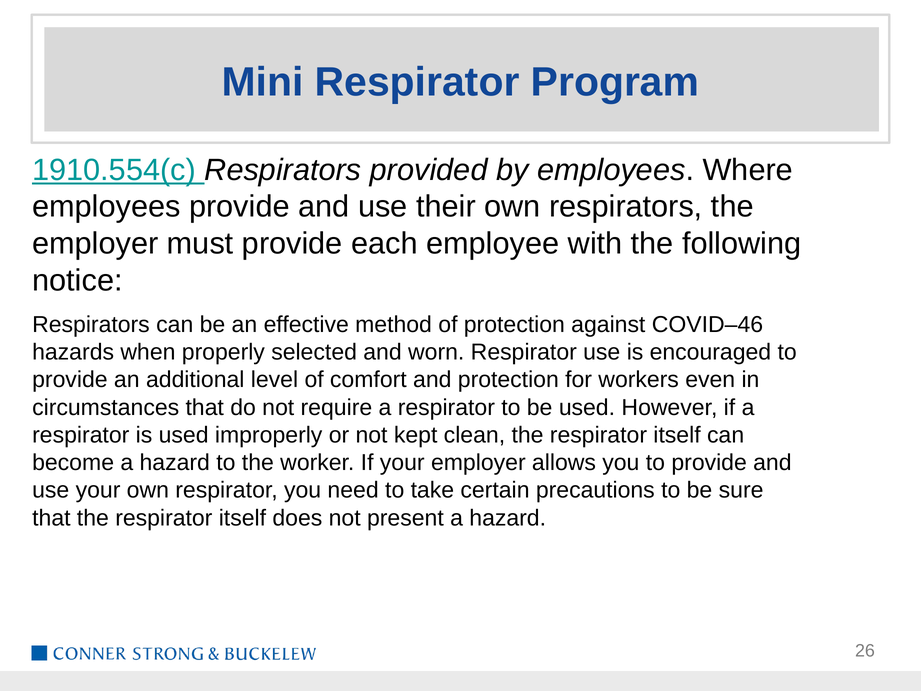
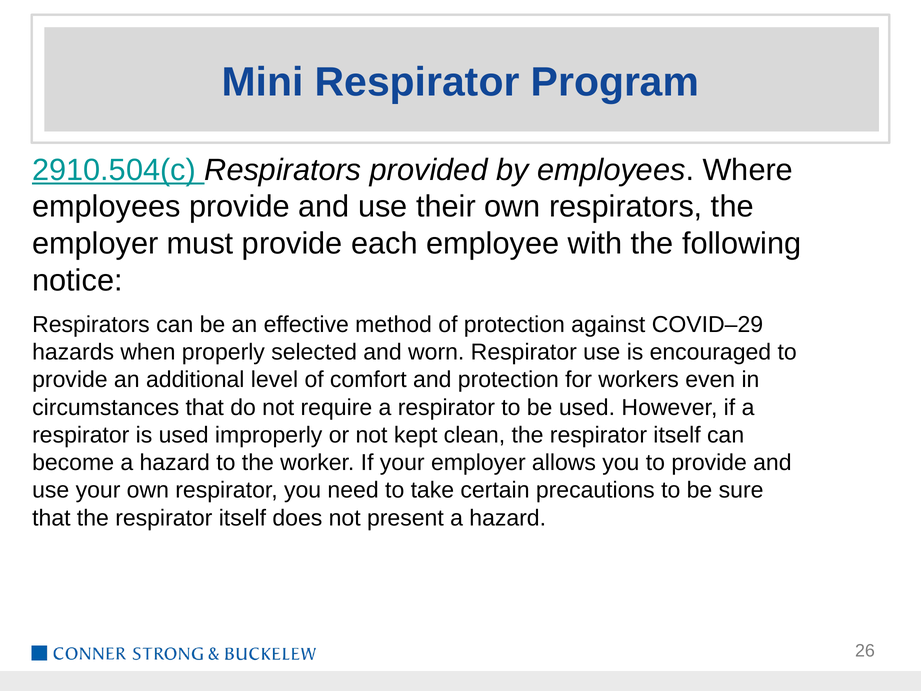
1910.554(c: 1910.554(c -> 2910.504(c (114, 170)
COVID–46: COVID–46 -> COVID–29 (707, 324)
